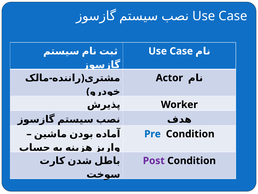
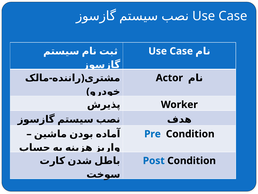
Post colour: purple -> blue (154, 160)
